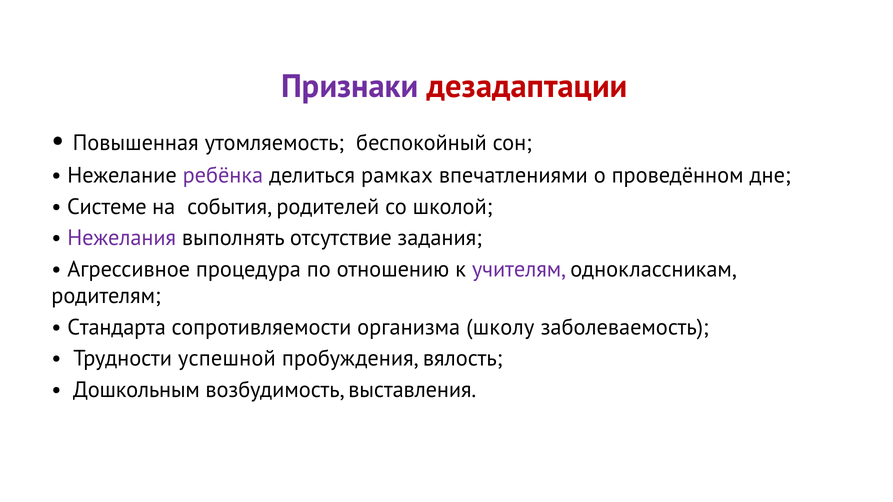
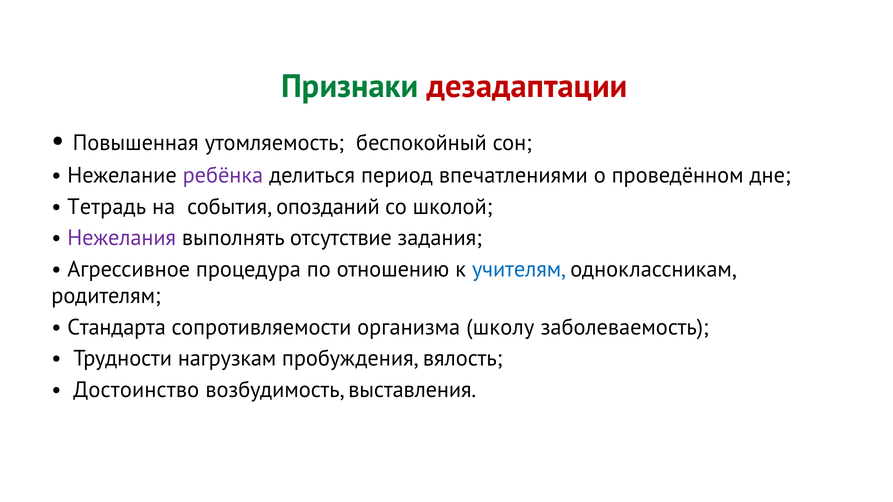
Признаки colour: purple -> green (350, 86)
рамках: рамках -> период (397, 176)
Системе: Системе -> Тетрадь (107, 207)
родителей: родителей -> опозданий (328, 207)
учителям colour: purple -> blue (519, 269)
успешной: успешной -> нагрузкам (227, 359)
Дошкольным: Дошкольным -> Достоинство (136, 390)
